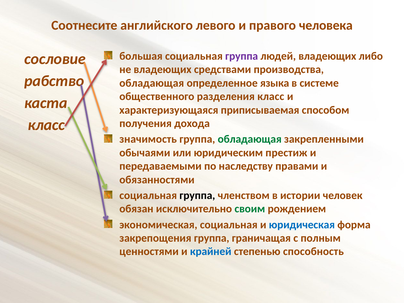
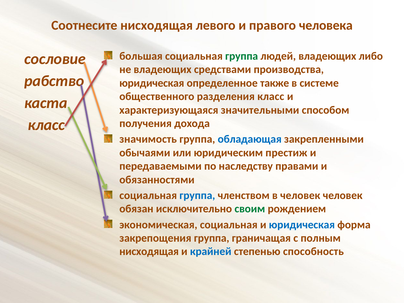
Соотнесите английского: английского -> нисходящая (157, 25)
группа colour: purple -> green (242, 56)
обладающая: обладающая -> юридическая (152, 83)
языка: языка -> также (275, 83)
приписываемая: приписываемая -> значительными (260, 110)
обладающая colour: green -> blue (250, 139)
группа colour: black -> blue (197, 195)
в истории: истории -> человек (300, 195)
ценностями: ценностями -> нисходящая (149, 252)
